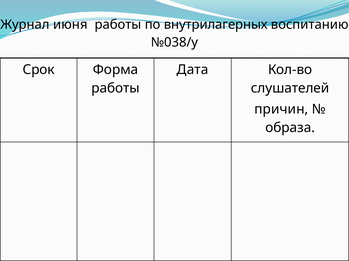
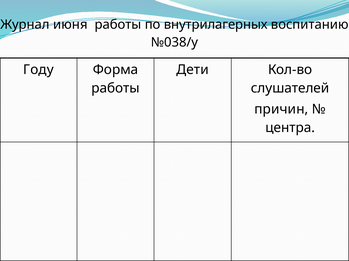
Срок: Срок -> Году (38, 70)
Дата: Дата -> Дети (193, 70)
образа: образа -> центра (290, 128)
